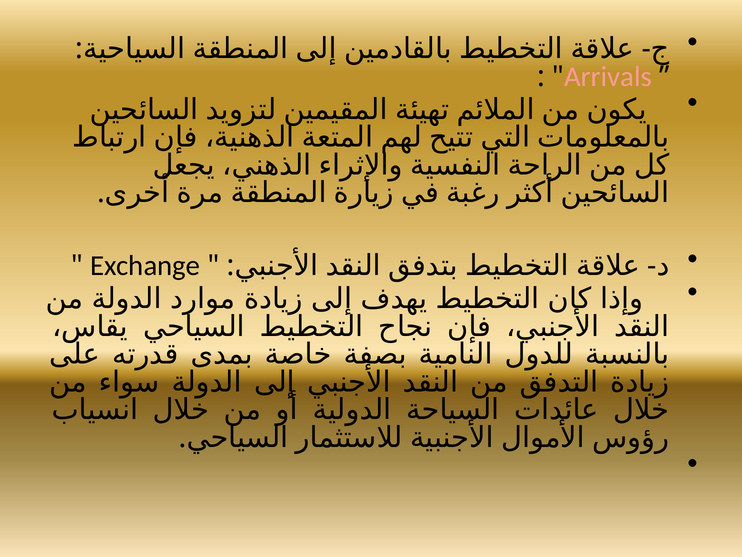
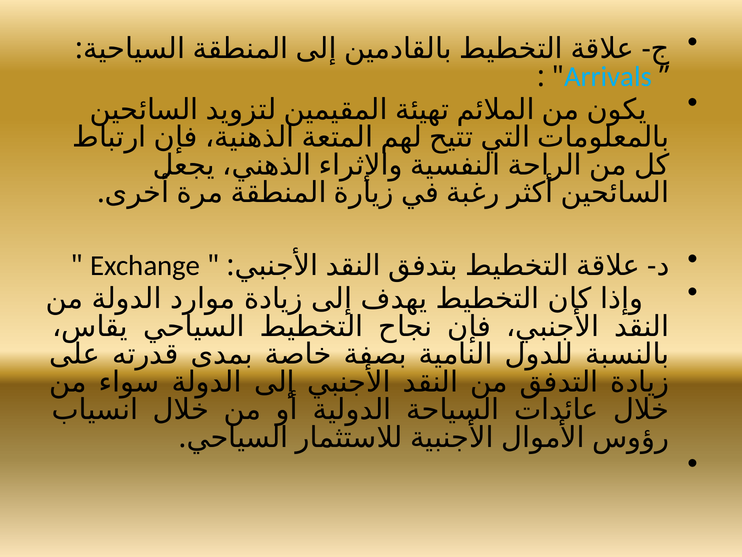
Arrivals colour: pink -> light blue (608, 77)
